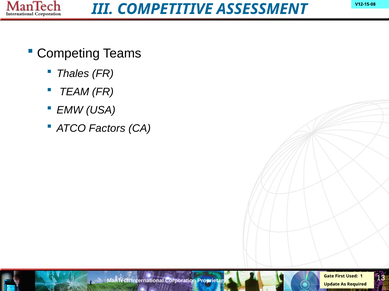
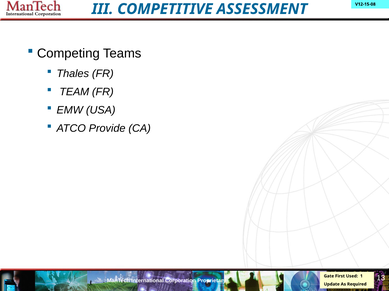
Factors: Factors -> Provide (107, 129)
